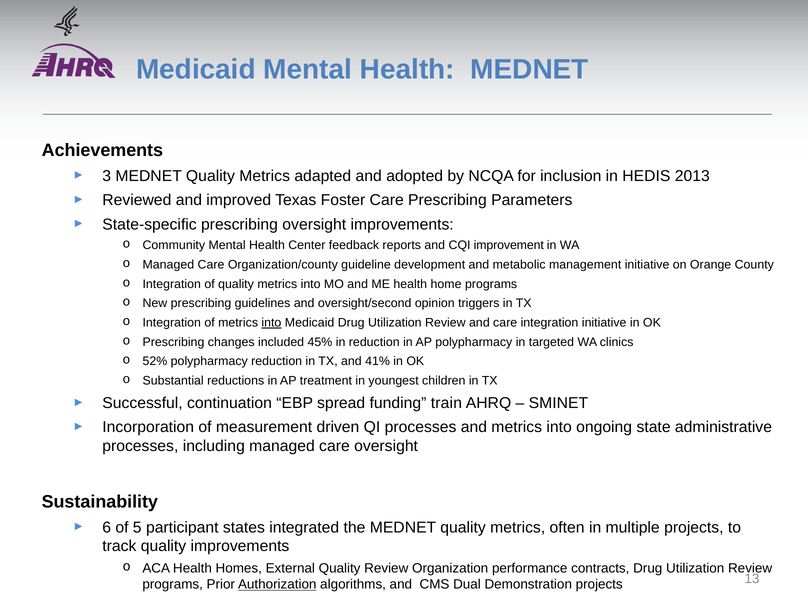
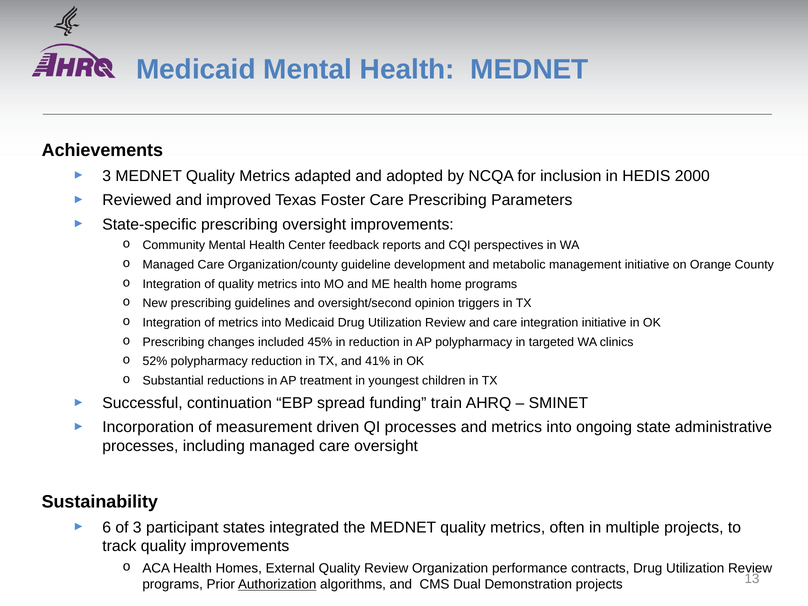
2013: 2013 -> 2000 (692, 176)
improvement: improvement -> perspectives (509, 245)
into underline: present -> none (271, 323)
of 5: 5 -> 3 (137, 527)
